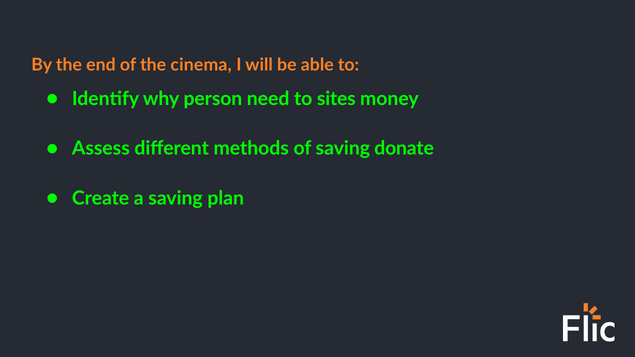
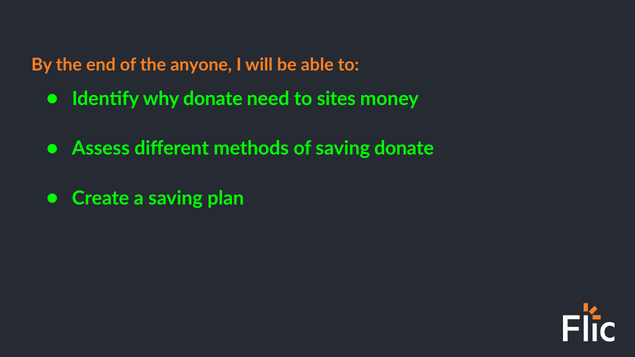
cinema: cinema -> anyone (201, 65)
why person: person -> donate (213, 99)
